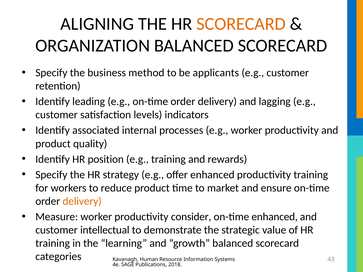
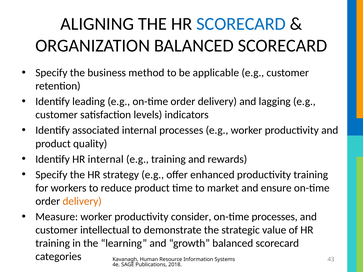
SCORECARD colour: orange -> blue (241, 24)
applicants: applicants -> applicable (216, 73)
HR position: position -> internal (106, 159)
on-time enhanced: enhanced -> processes (275, 217)
